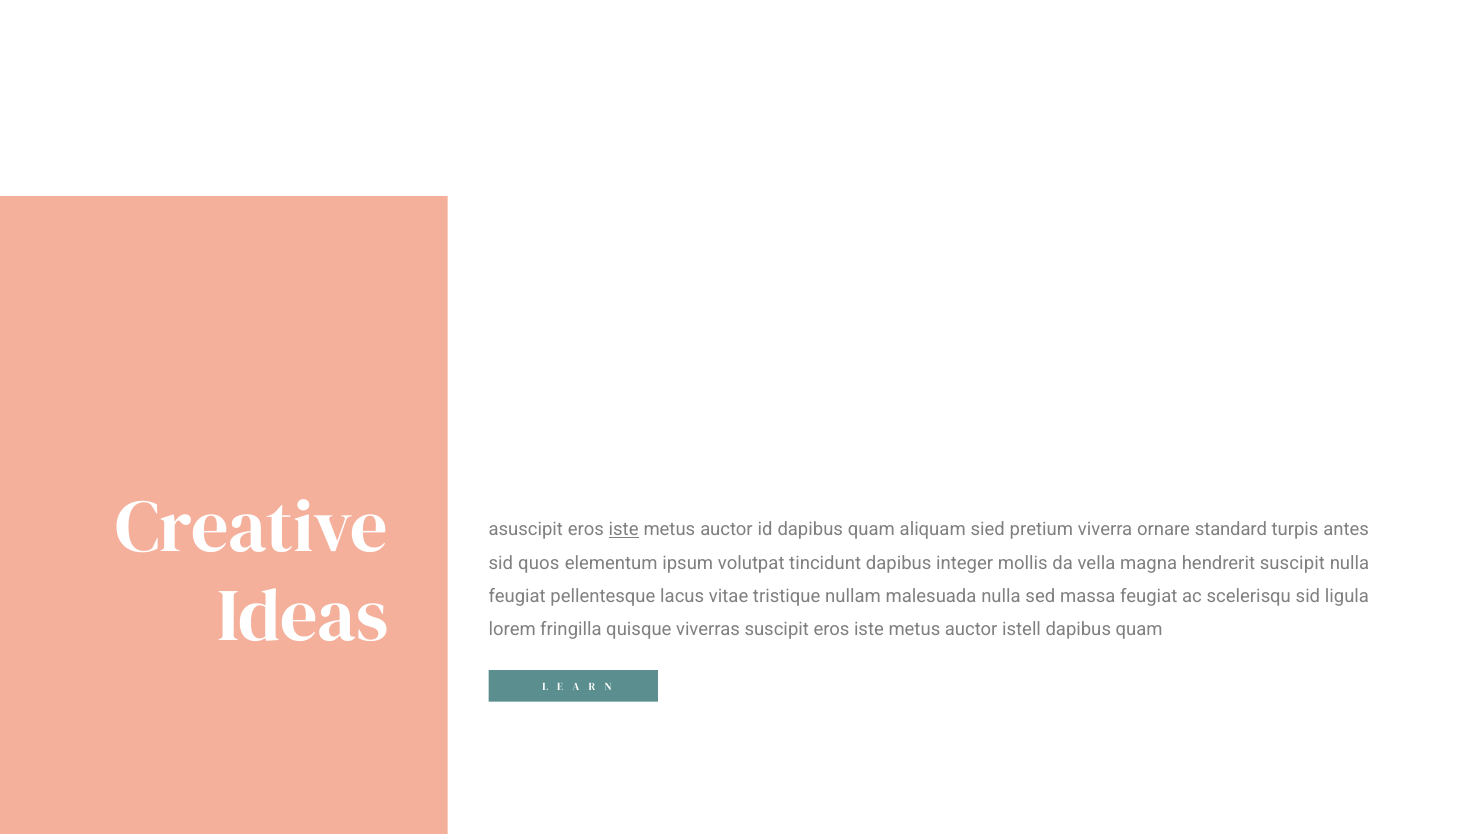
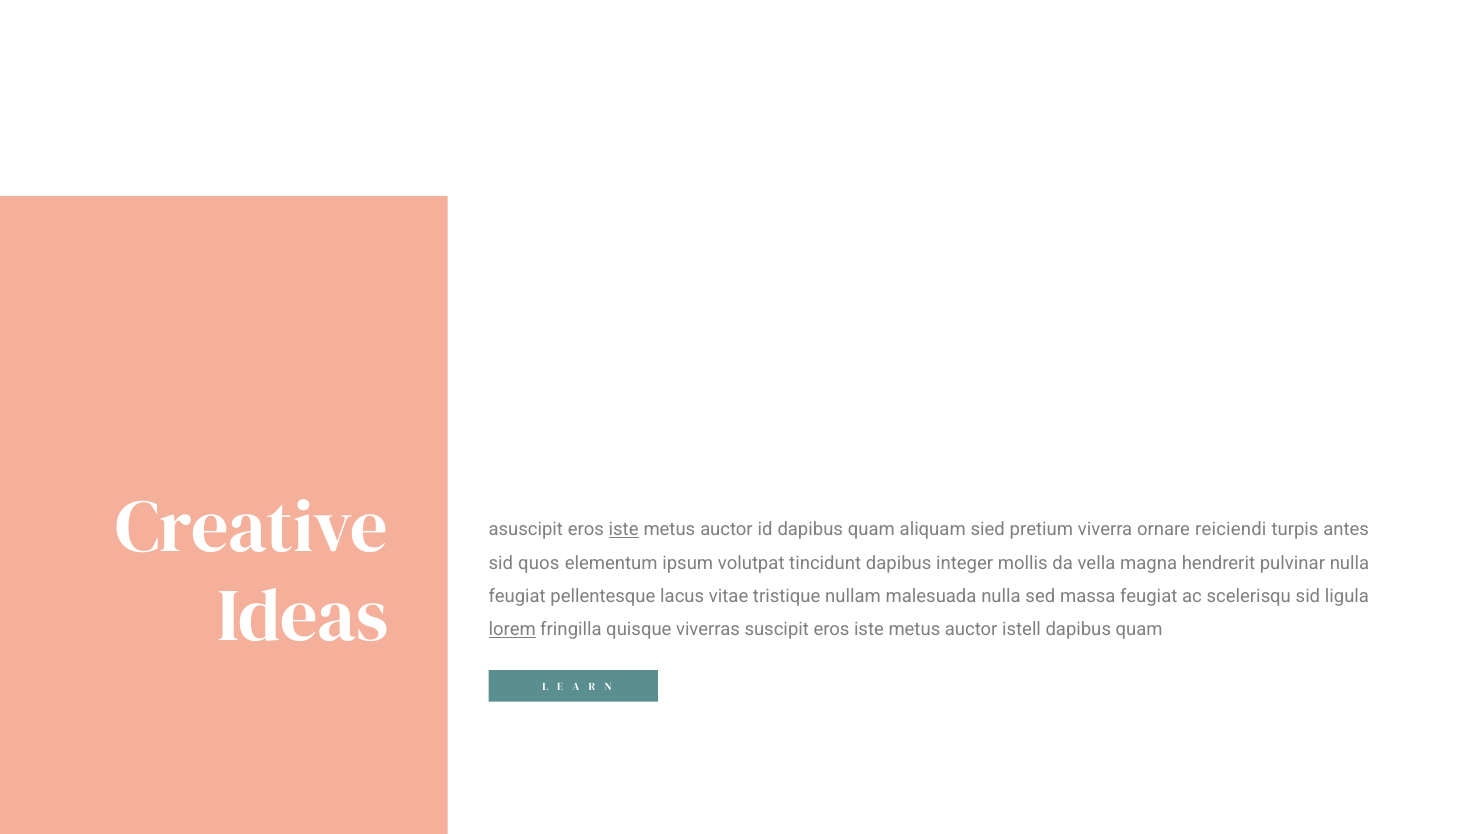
standard: standard -> reiciendi (1231, 529)
hendrerit suscipit: suscipit -> pulvinar (1292, 563)
lorem underline: none -> present (512, 629)
